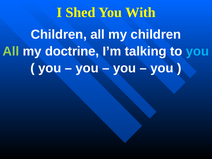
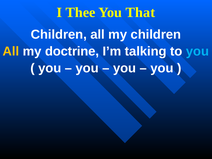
Shed: Shed -> Thee (80, 12)
With: With -> That (140, 12)
All colour: light green -> yellow (11, 51)
